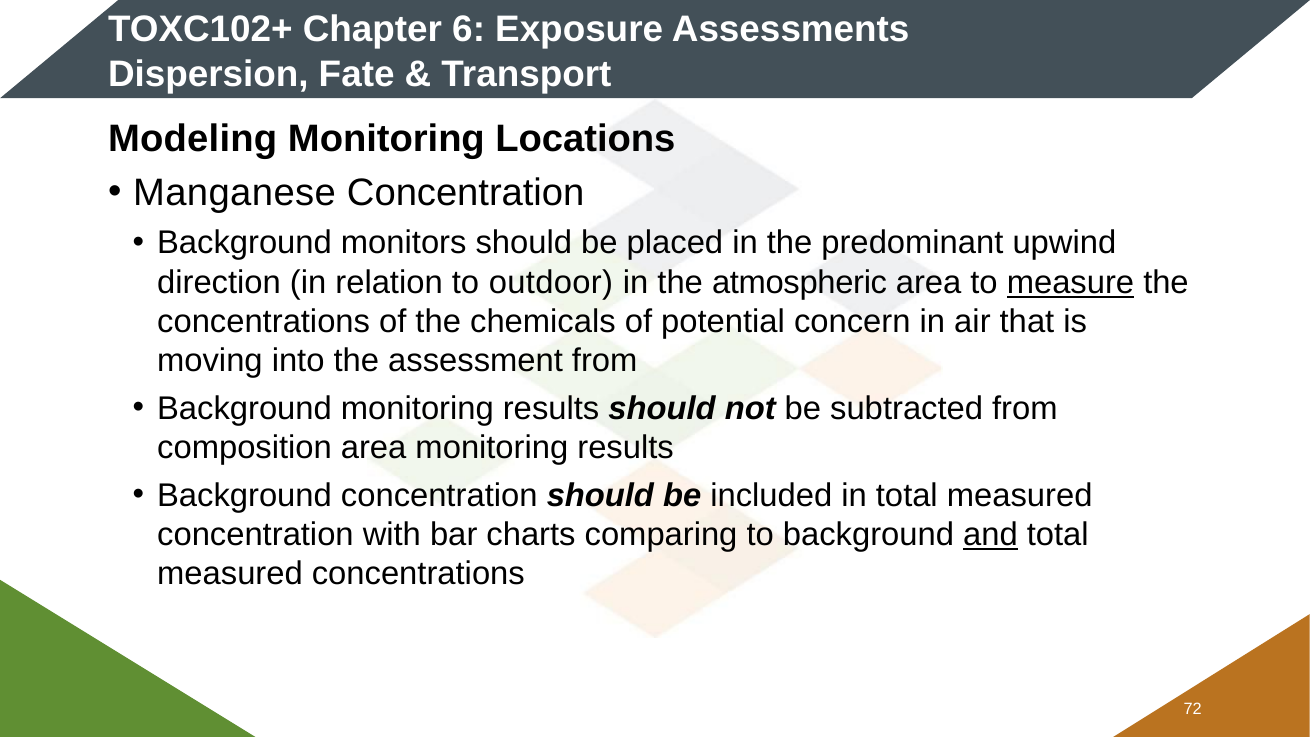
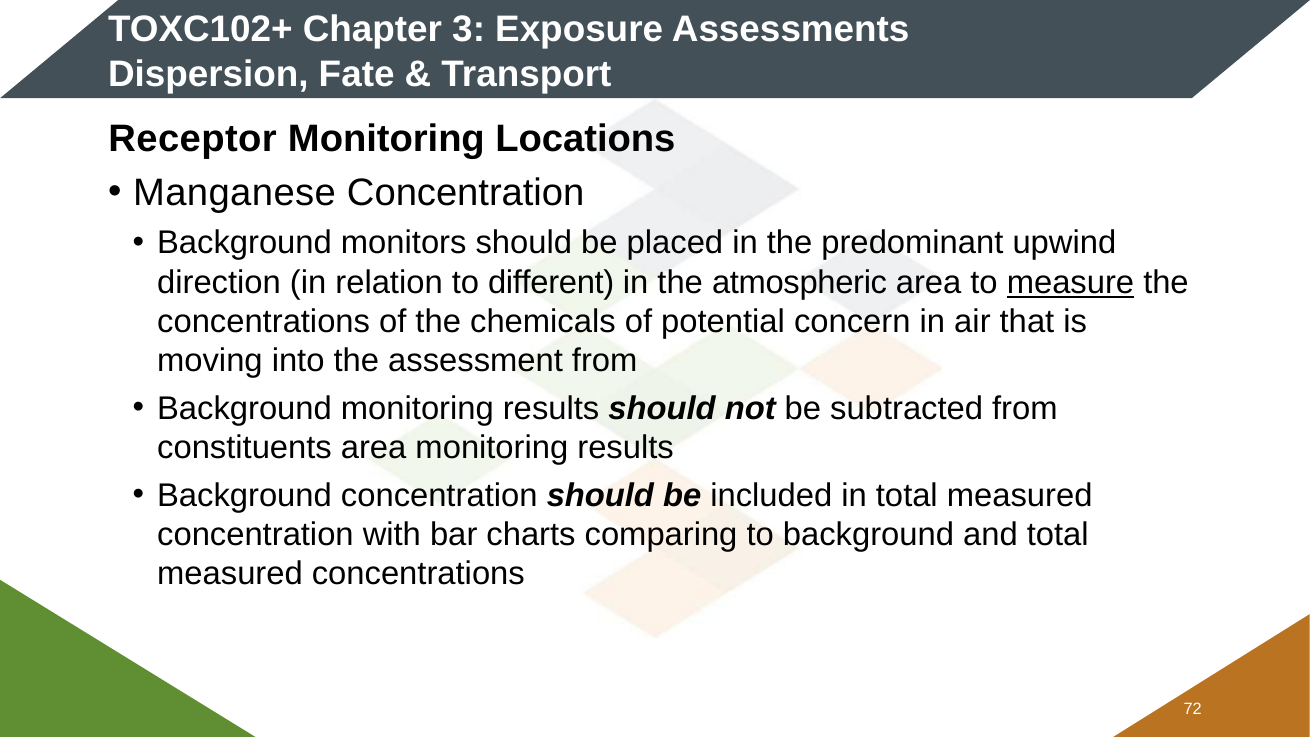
6: 6 -> 3 (469, 30)
Modeling: Modeling -> Receptor (193, 139)
outdoor: outdoor -> different (551, 282)
composition: composition -> constituents (245, 448)
and underline: present -> none (990, 535)
